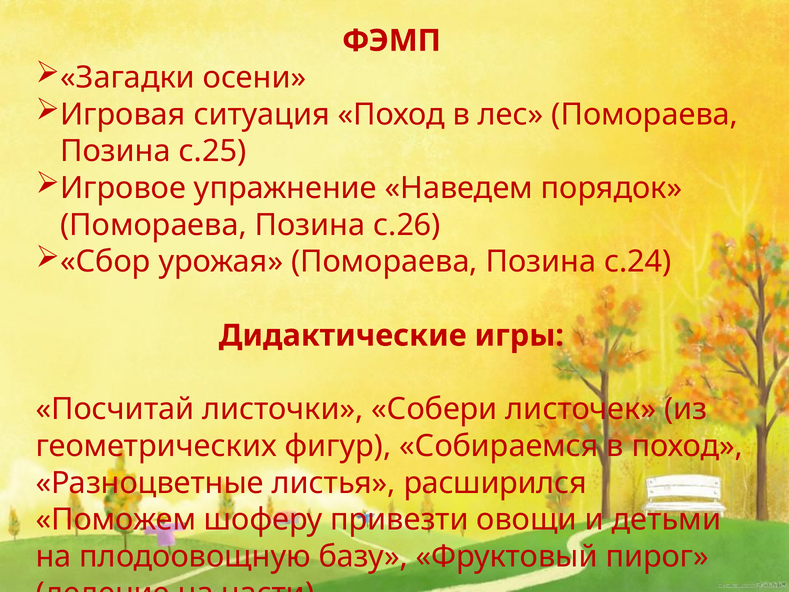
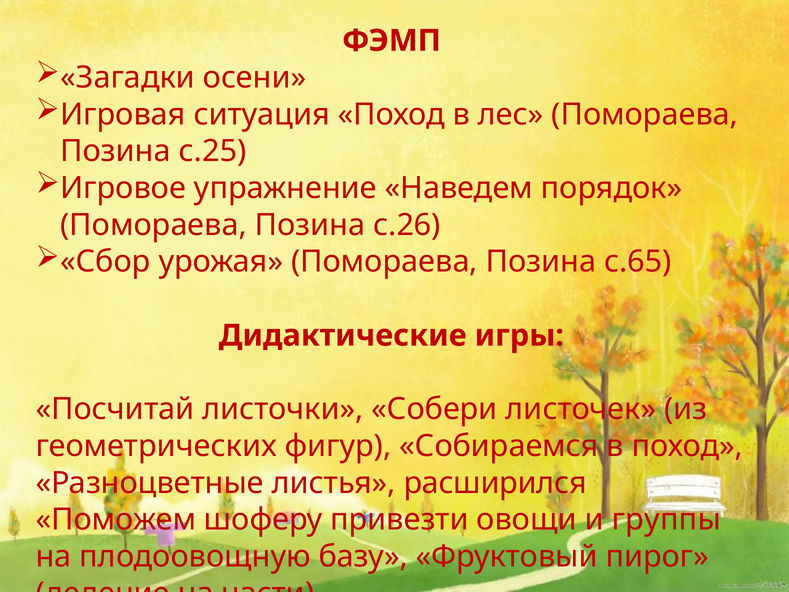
с.24: с.24 -> с.65 (638, 262)
детьми: детьми -> группы (666, 520)
